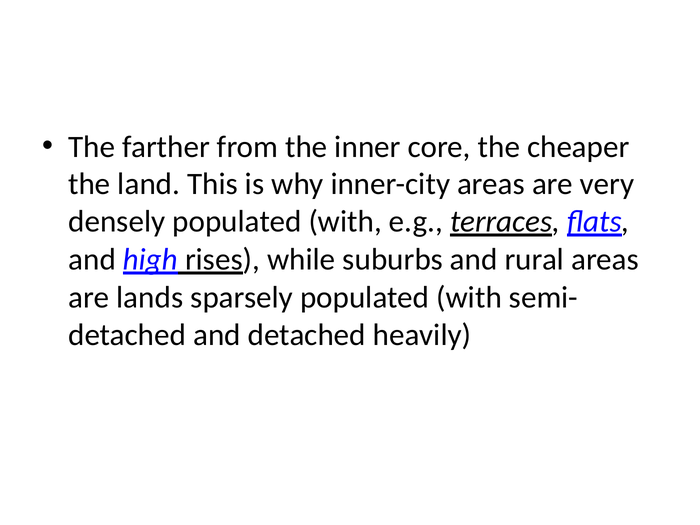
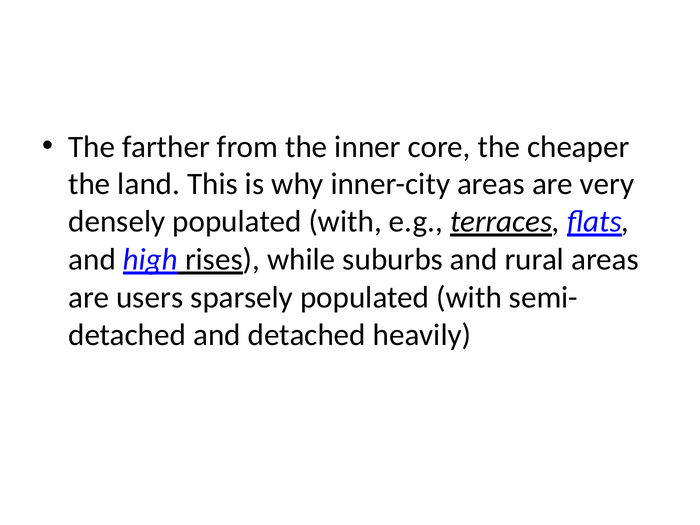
lands: lands -> users (150, 298)
